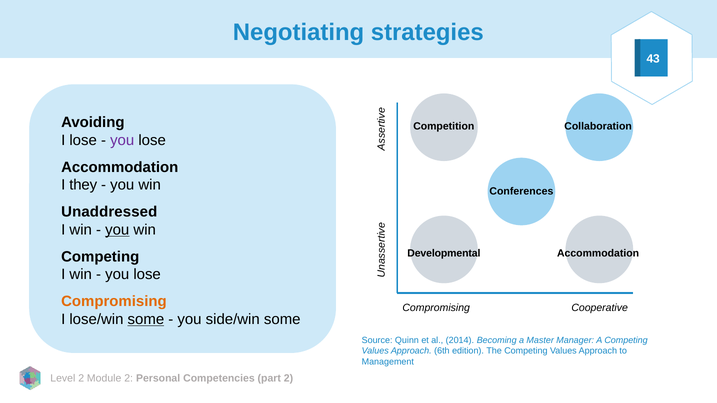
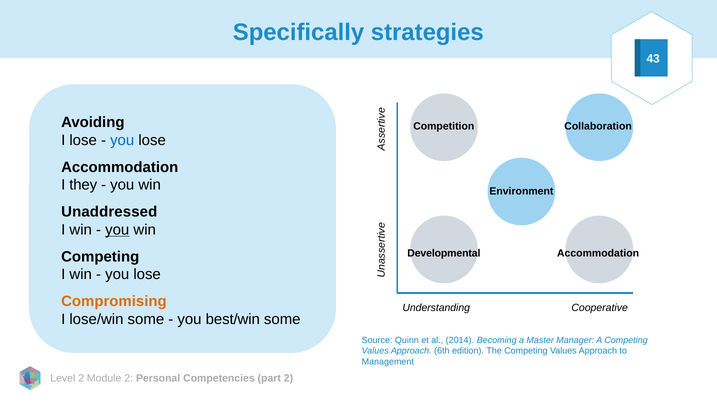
Negotiating: Negotiating -> Specifically (299, 32)
you colour: purple -> blue (122, 140)
Conferences: Conferences -> Environment (521, 191)
Compromising: Compromising -> Understanding (436, 308)
some underline: present -> none (146, 320)
side/win: side/win -> best/win (233, 320)
